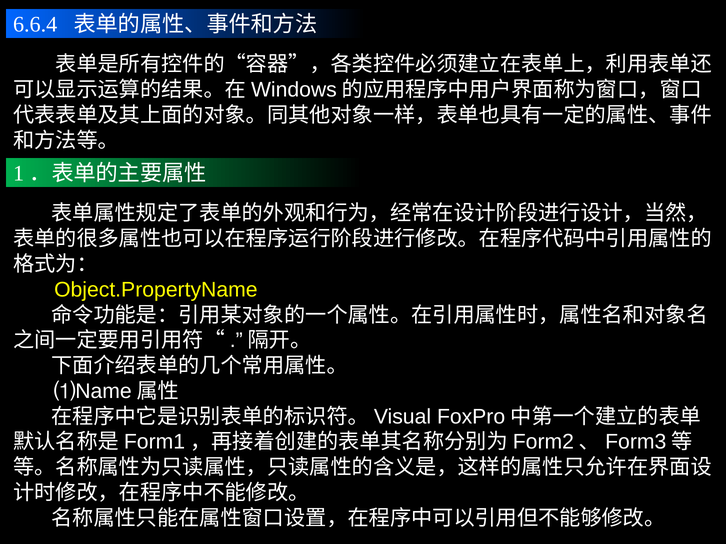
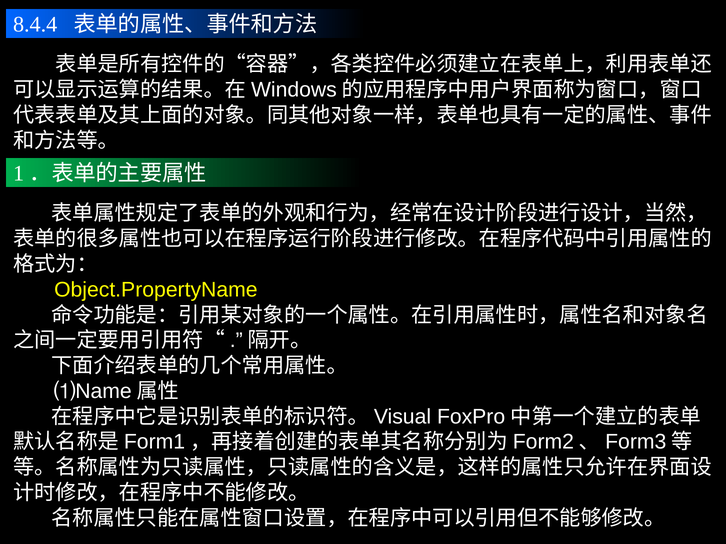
6.6.4: 6.6.4 -> 8.4.4 (35, 24)
